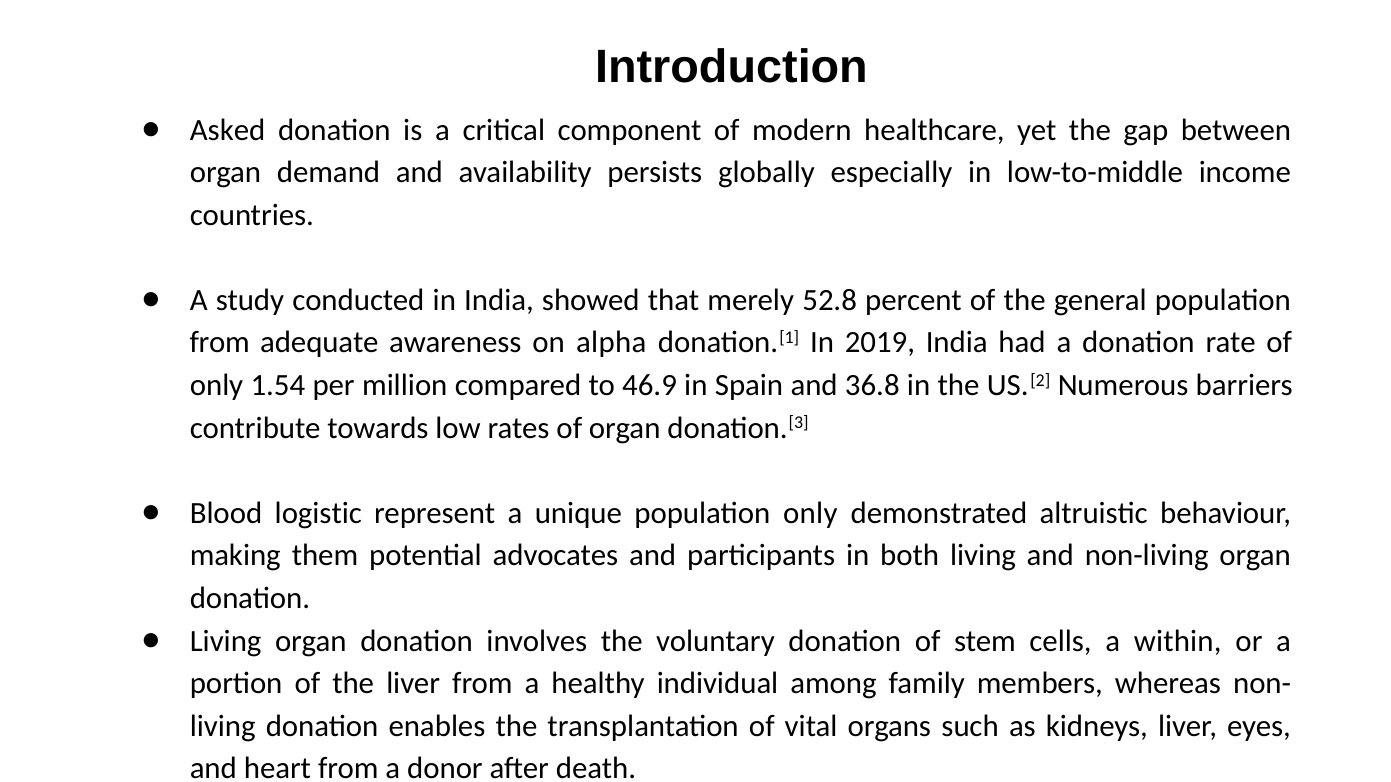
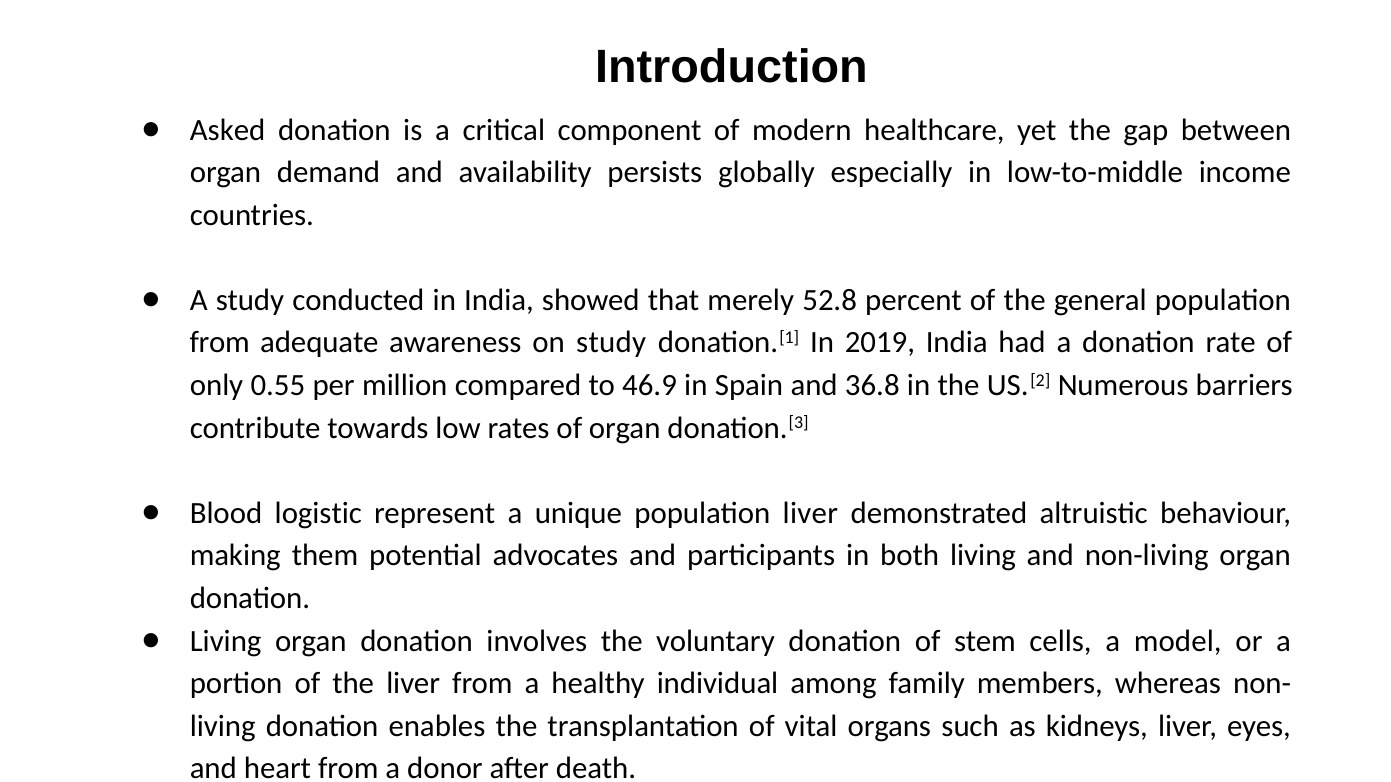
on alpha: alpha -> study (611, 343)
1.54: 1.54 -> 0.55 (278, 386)
population only: only -> liver (810, 513)
within: within -> model (1178, 641)
